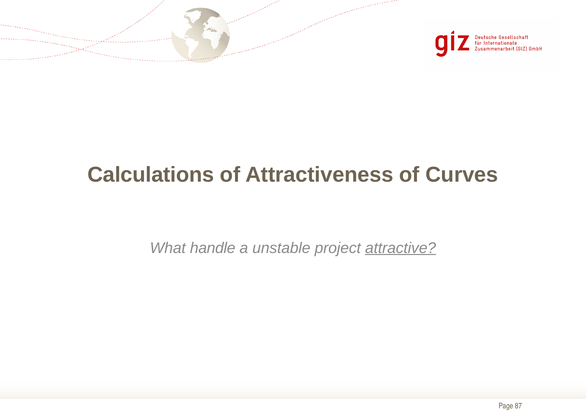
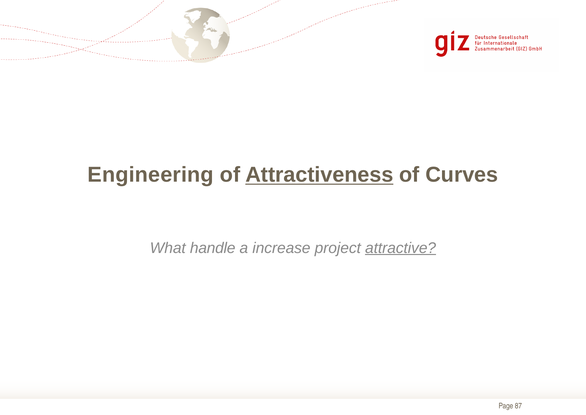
Calculations: Calculations -> Engineering (151, 175)
Attractiveness underline: none -> present (319, 175)
unstable: unstable -> increase (281, 248)
